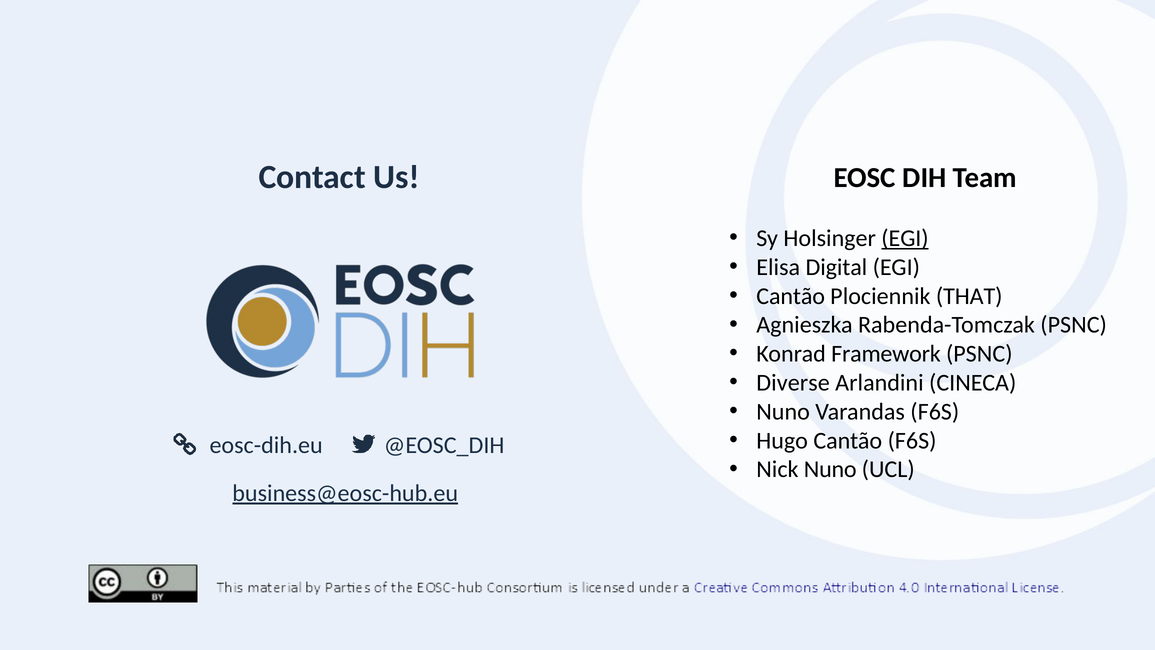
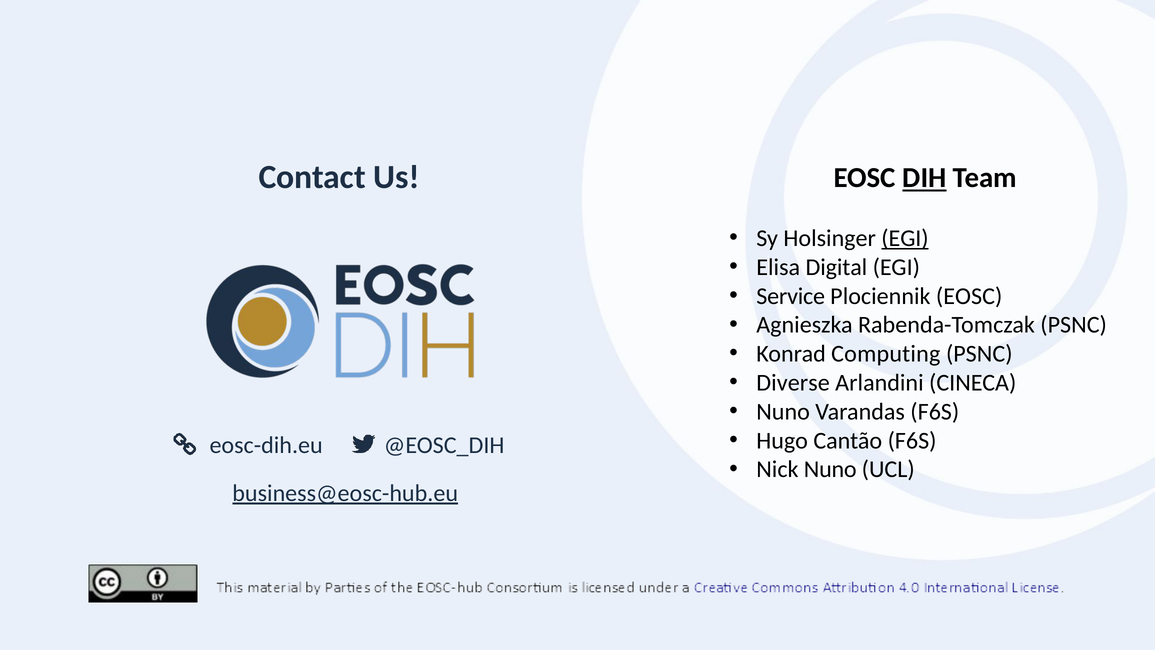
DIH underline: none -> present (924, 178)
Cantão: Cantão -> Service (791, 296)
Plociennik THAT: THAT -> EOSC (969, 296)
Framework: Framework -> Computing (886, 354)
